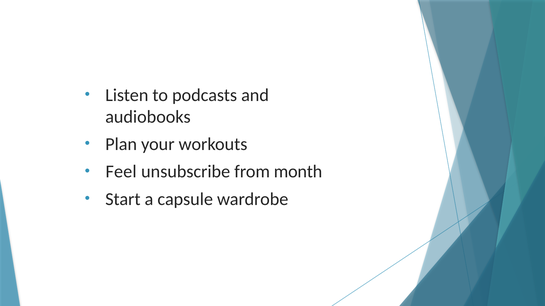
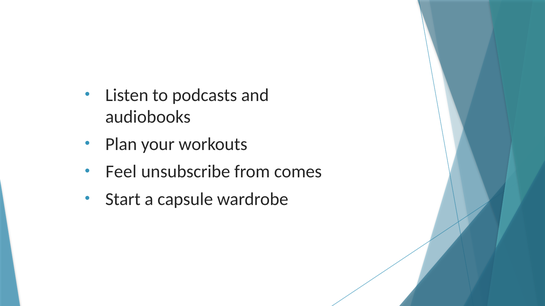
month: month -> comes (298, 172)
